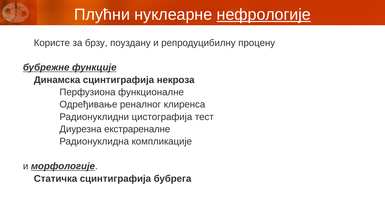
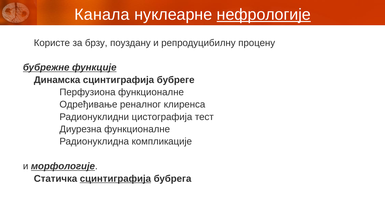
Плућни: Плућни -> Канала (102, 14)
некроза: некроза -> бубреге (176, 80)
екстрареналне: екстрареналне -> функционалне (137, 129)
сцинтиграфија underline: none -> present (115, 178)
